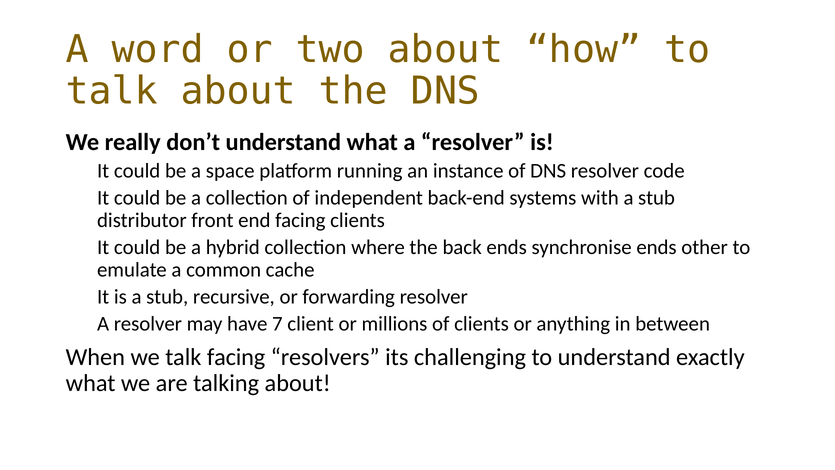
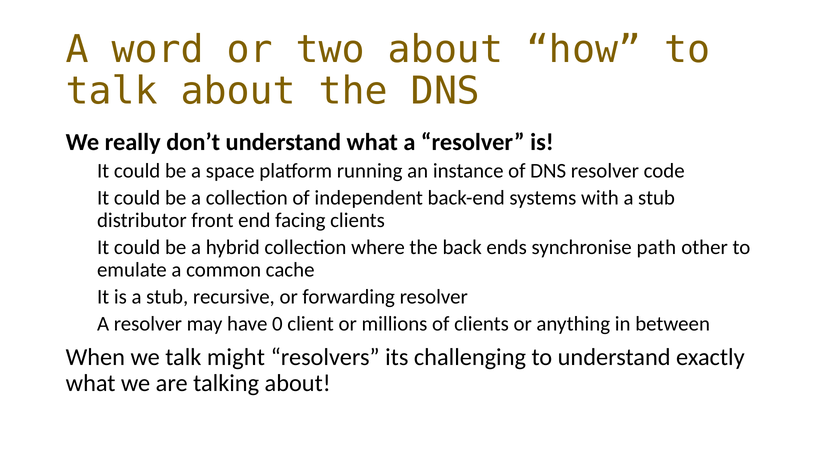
synchronise ends: ends -> path (656, 247)
7: 7 -> 0 (277, 324)
talk facing: facing -> might (236, 357)
